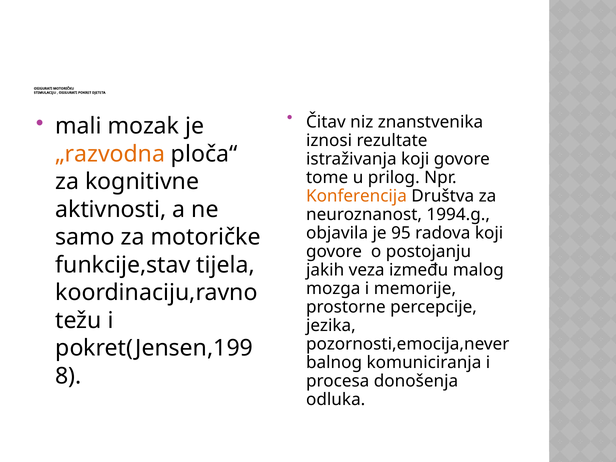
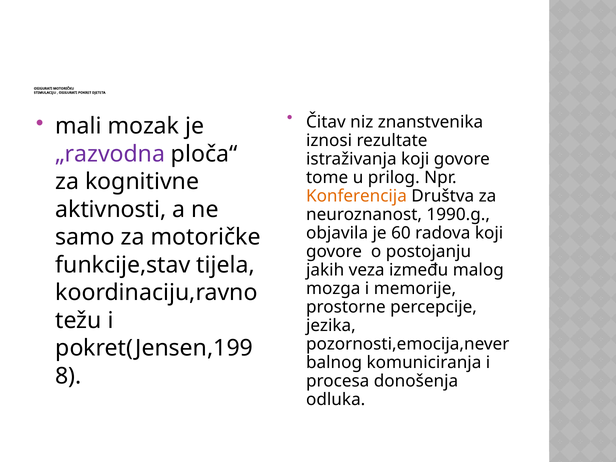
„razvodna colour: orange -> purple (110, 154)
1994.g: 1994.g -> 1990.g (458, 215)
95: 95 -> 60 (401, 233)
